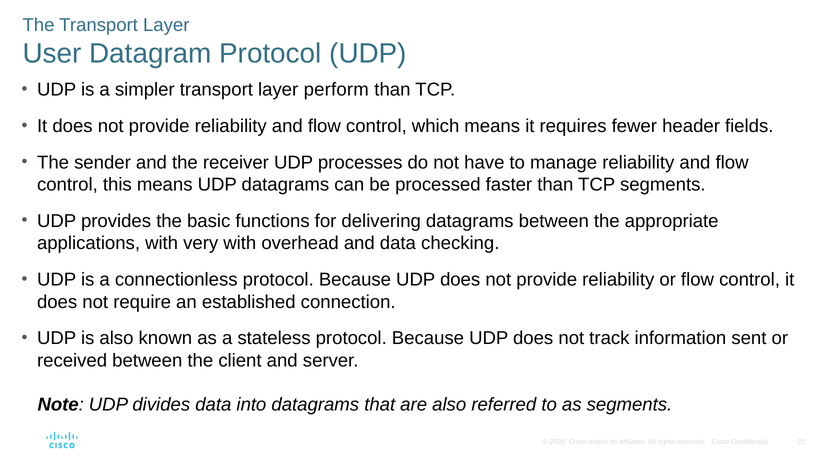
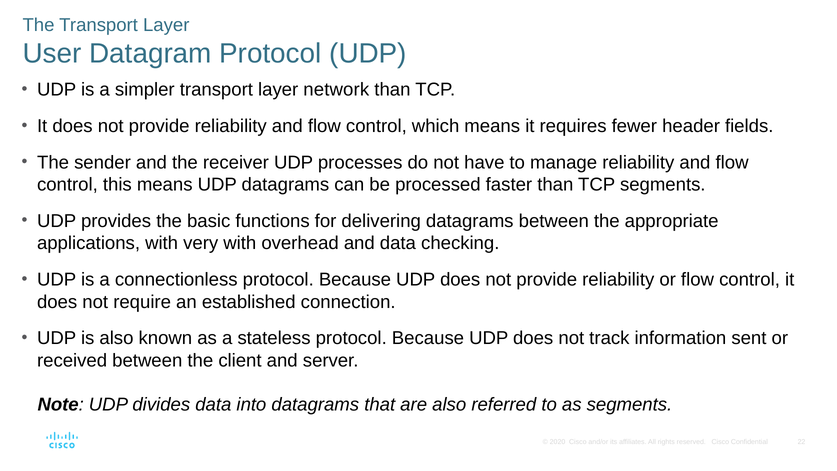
perform: perform -> network (336, 90)
